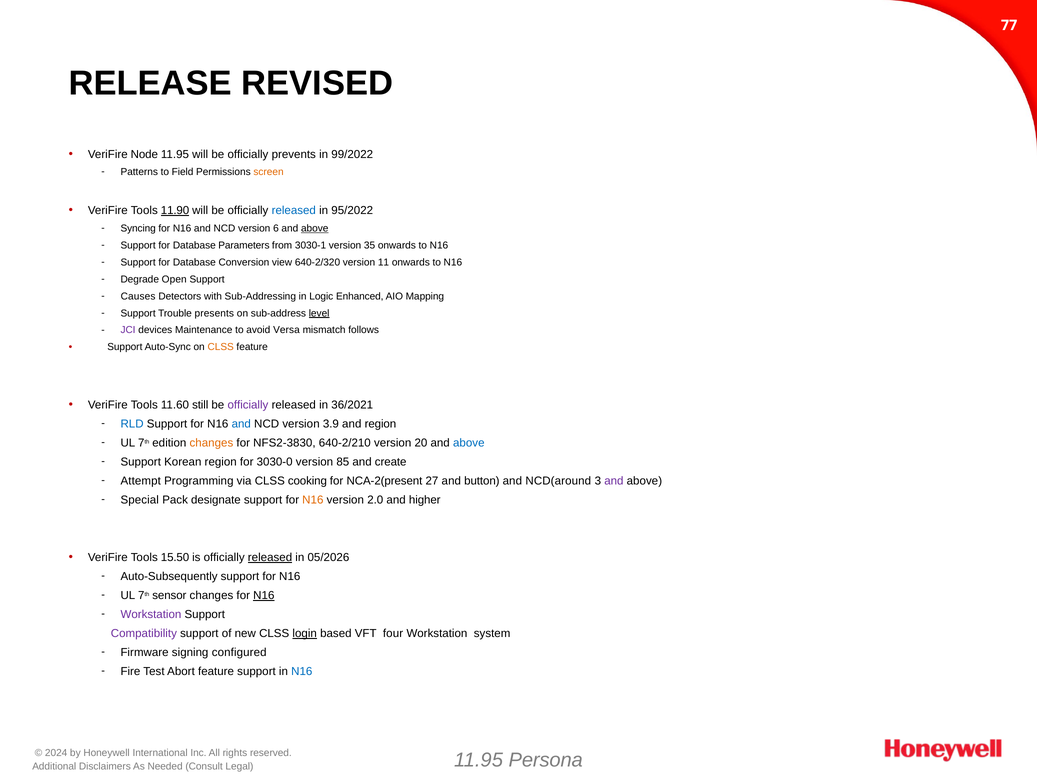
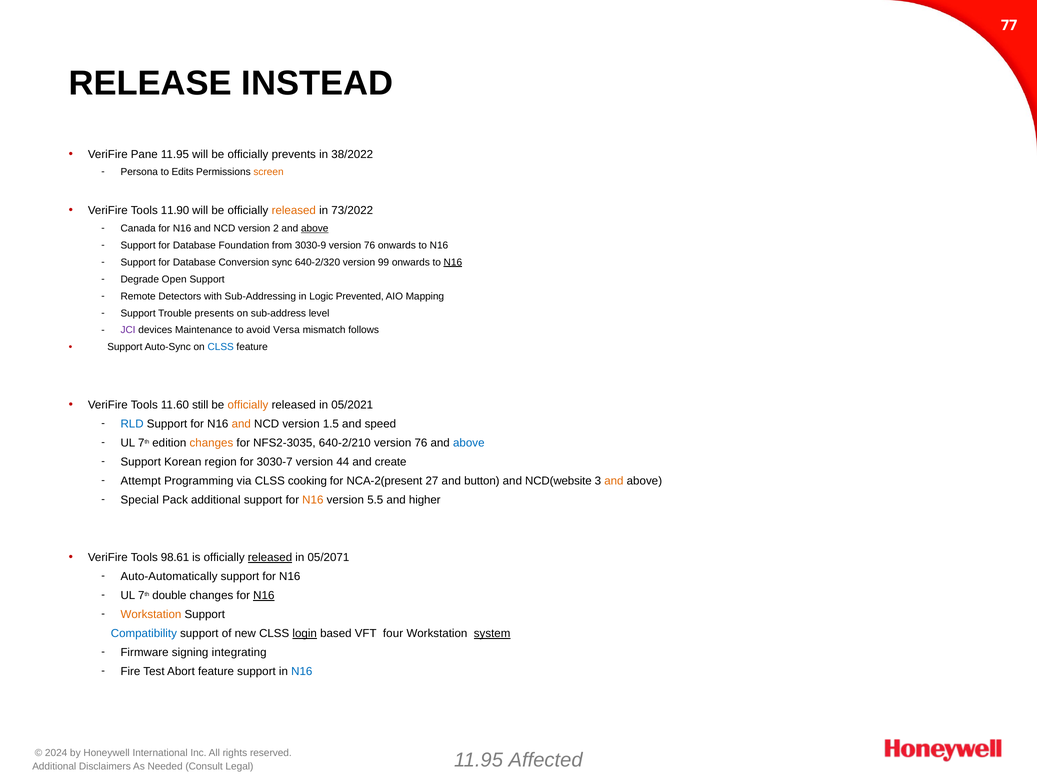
REVISED: REVISED -> INSTEAD (317, 83)
Node: Node -> Pane (144, 154)
99/2022: 99/2022 -> 38/2022 (352, 154)
Patterns: Patterns -> Persona (139, 172)
Field: Field -> Edits (183, 172)
11.90 underline: present -> none (175, 210)
released colour: blue -> orange (294, 210)
95/2022: 95/2022 -> 73/2022 (352, 210)
Syncing: Syncing -> Canada (138, 228)
6: 6 -> 2 (276, 228)
Parameters: Parameters -> Foundation (244, 245)
3030-1: 3030-1 -> 3030-9 (311, 245)
35: 35 -> 76 (370, 245)
view: view -> sync (282, 262)
11: 11 -> 99 (383, 262)
N16 underline: none -> present (453, 262)
Causes: Causes -> Remote (138, 296)
Enhanced: Enhanced -> Prevented (360, 296)
level underline: present -> none (319, 313)
CLSS colour: orange -> blue (221, 347)
officially colour: purple -> orange (248, 405)
36/2021: 36/2021 -> 05/2021 (352, 405)
and colour: blue -> orange (241, 424)
3.9: 3.9 -> 1.5 (331, 424)
and region: region -> speed (380, 424)
NFS2-3830: NFS2-3830 -> NFS2-3035 (284, 443)
640-2/210 version 20: 20 -> 76 (421, 443)
3030-0: 3030-0 -> 3030-7 (275, 462)
85: 85 -> 44 (343, 462)
NCD(around: NCD(around -> NCD(website (558, 481)
and colour: purple -> orange (614, 481)
Pack designate: designate -> additional (216, 500)
2.0: 2.0 -> 5.5 (375, 500)
15.50: 15.50 -> 98.61 (175, 557)
05/2026: 05/2026 -> 05/2071 (328, 557)
Auto-Subsequently: Auto-Subsequently -> Auto-Automatically (169, 576)
sensor: sensor -> double (169, 595)
Workstation colour: purple -> orange (151, 614)
Compatibility colour: purple -> blue (144, 633)
system underline: none -> present (492, 633)
configured: configured -> integrating (239, 652)
Persona: Persona -> Affected (546, 760)
